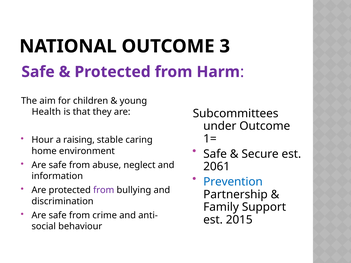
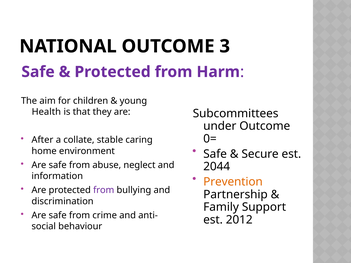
1=: 1= -> 0= (210, 139)
Hour: Hour -> After (42, 140)
raising: raising -> collate (79, 140)
2061: 2061 -> 2044 (217, 167)
Prevention colour: blue -> orange (233, 182)
2015: 2015 -> 2012 (239, 220)
